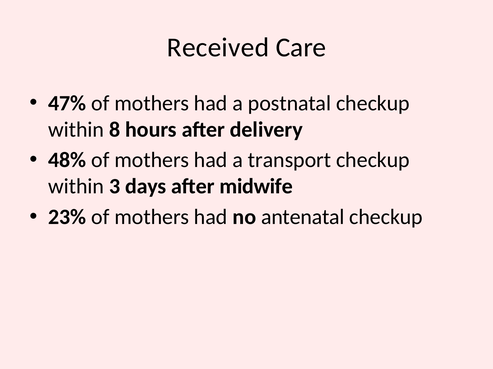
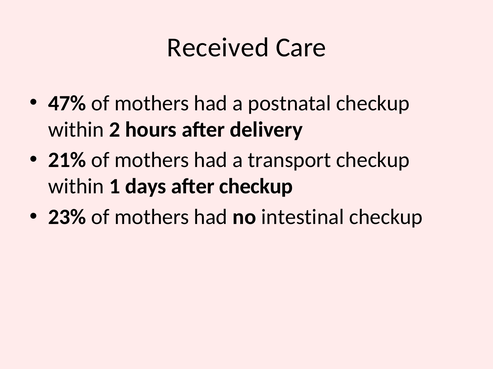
8: 8 -> 2 (115, 130)
48%: 48% -> 21% (67, 160)
3: 3 -> 1 (115, 187)
after midwife: midwife -> checkup (256, 187)
antenatal: antenatal -> intestinal (303, 217)
